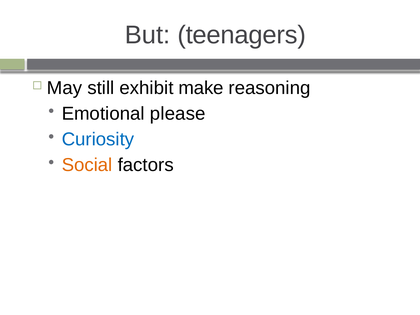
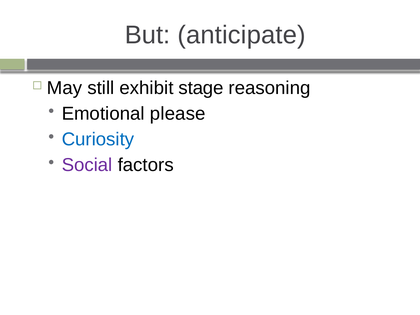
teenagers: teenagers -> anticipate (242, 35)
make: make -> stage (201, 88)
Social colour: orange -> purple (87, 165)
